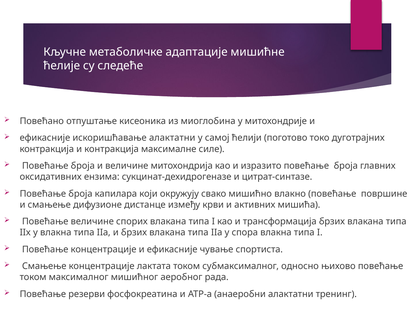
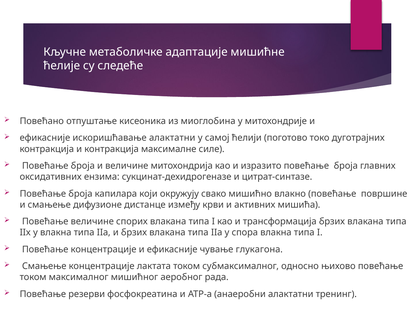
спортиста: спортиста -> глукагона (259, 249)
